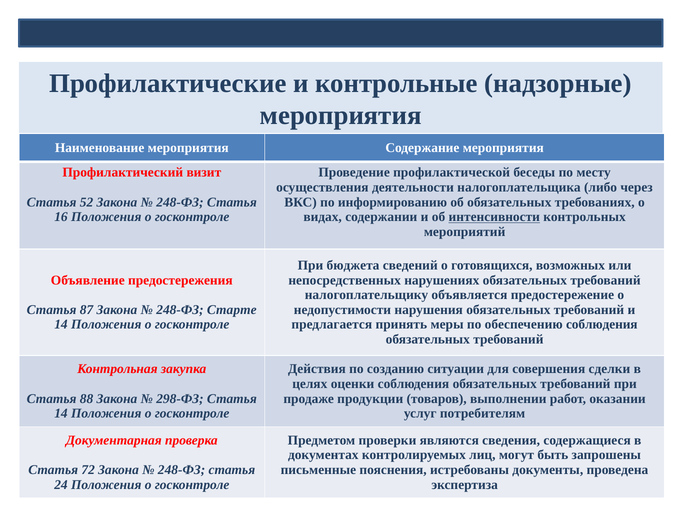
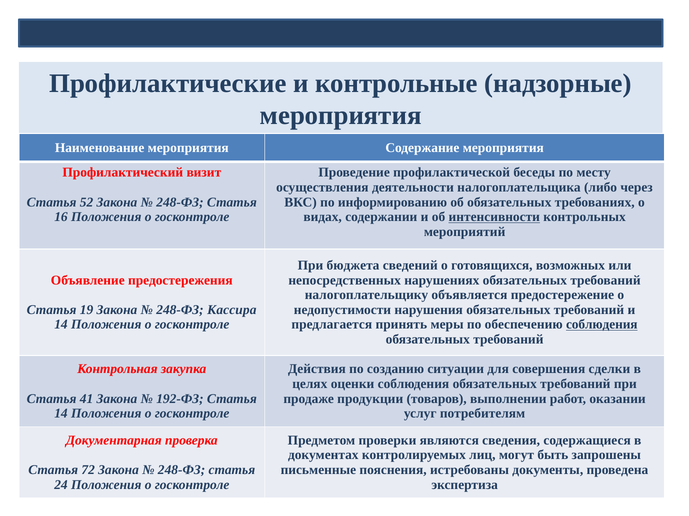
87: 87 -> 19 (87, 310)
Старте: Старте -> Кассира (232, 310)
соблюдения underline: none -> present (602, 325)
88: 88 -> 41 (87, 399)
298-ФЗ: 298-ФЗ -> 192-ФЗ (180, 399)
